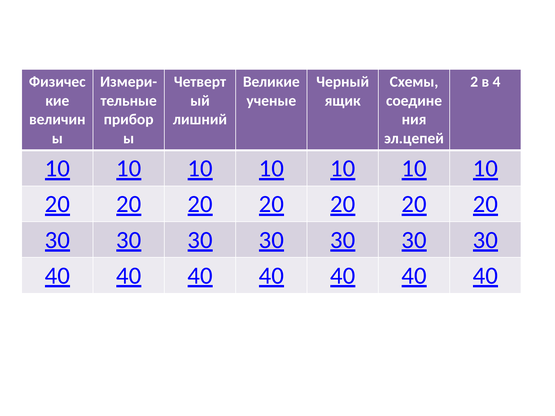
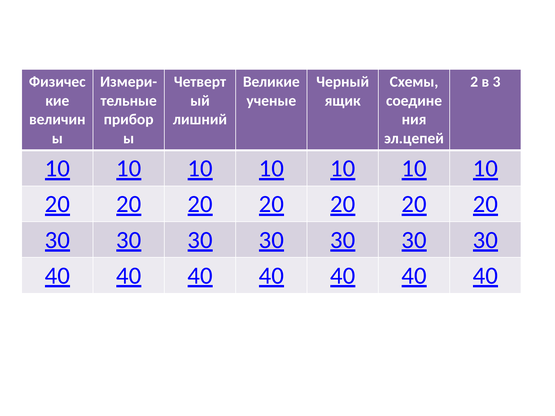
4: 4 -> 3 (497, 82)
